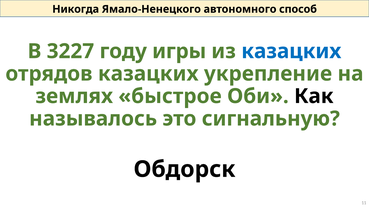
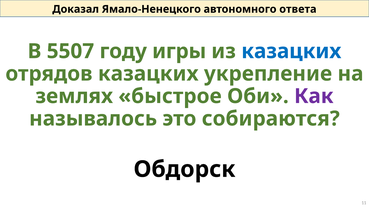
Никогда: Никогда -> Доказал (76, 9)
способ: способ -> ответа (298, 9)
3227: 3227 -> 5507 (70, 51)
Как colour: black -> purple (314, 96)
сигнальную: сигнальную -> собираются (271, 118)
